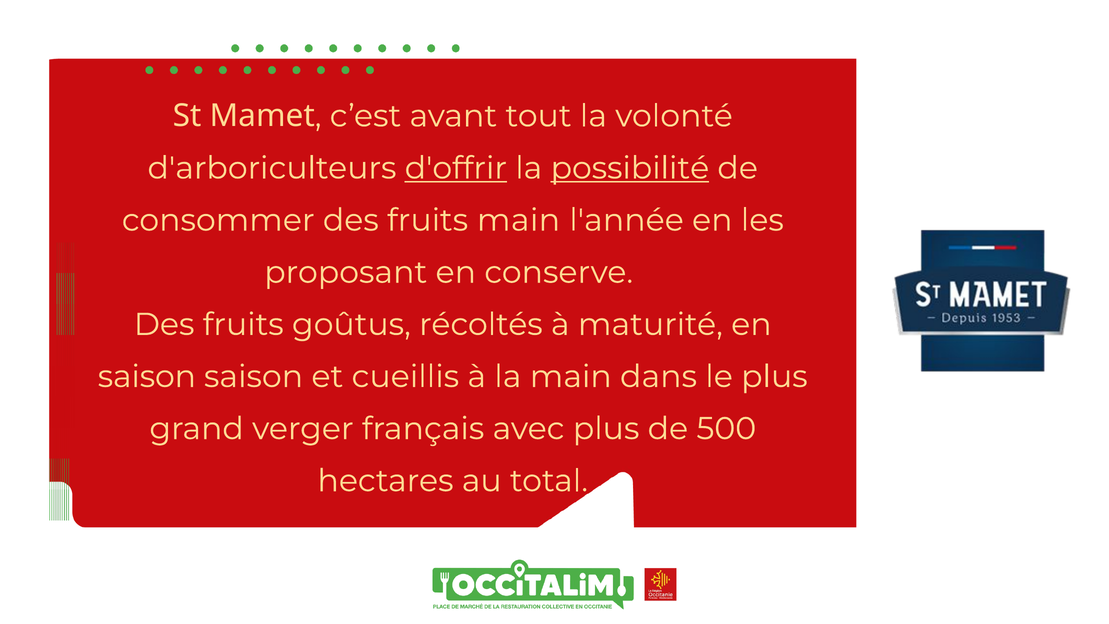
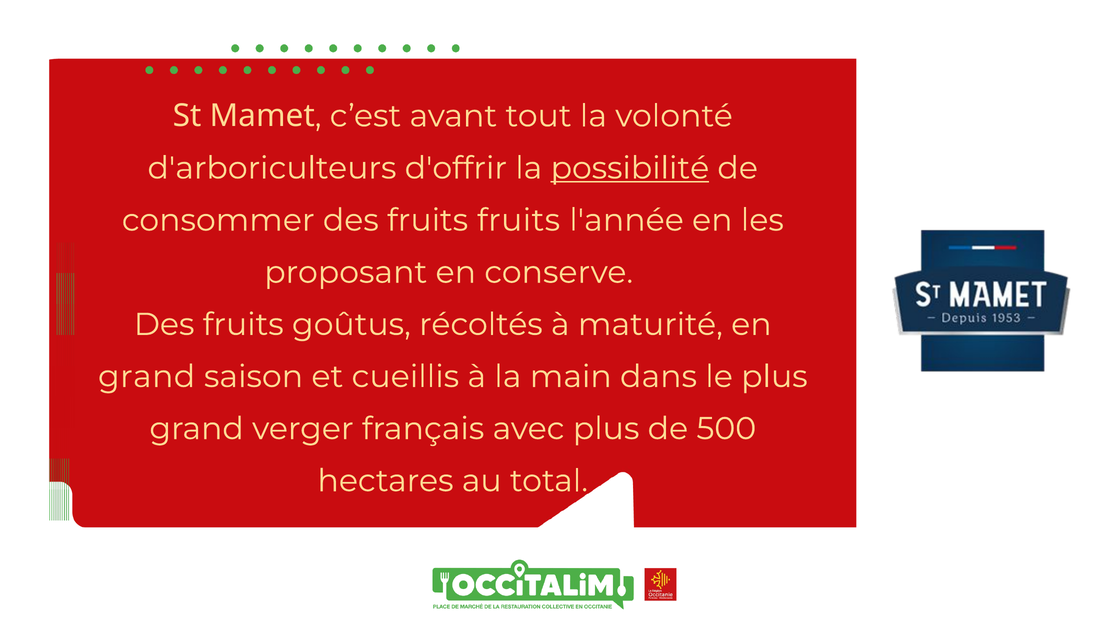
d'offrir underline: present -> none (456, 168)
fruits main: main -> fruits (519, 220)
saison: saison -> grand (147, 376)
